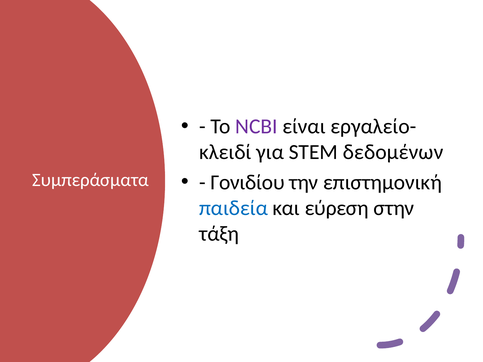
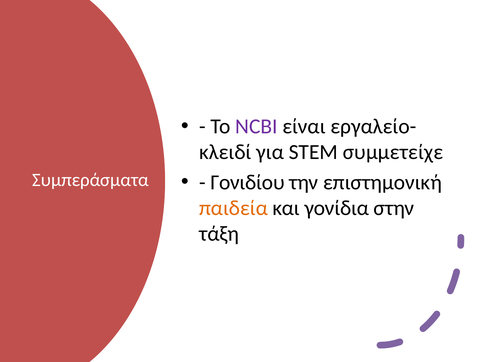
δεδομένων: δεδομένων -> συμμετείχε (393, 152)
παιδεία colour: blue -> orange (234, 208)
εύρεση: εύρεση -> γονίδια (337, 208)
